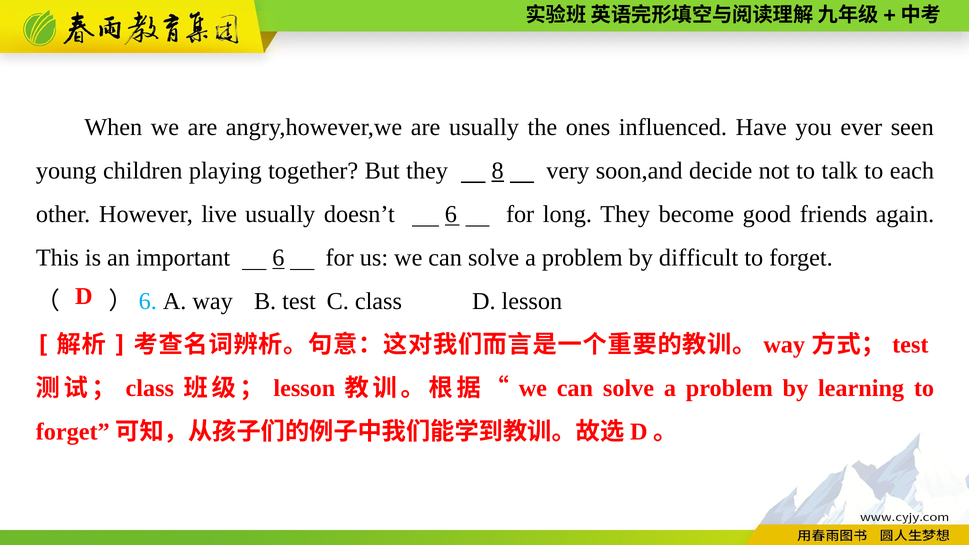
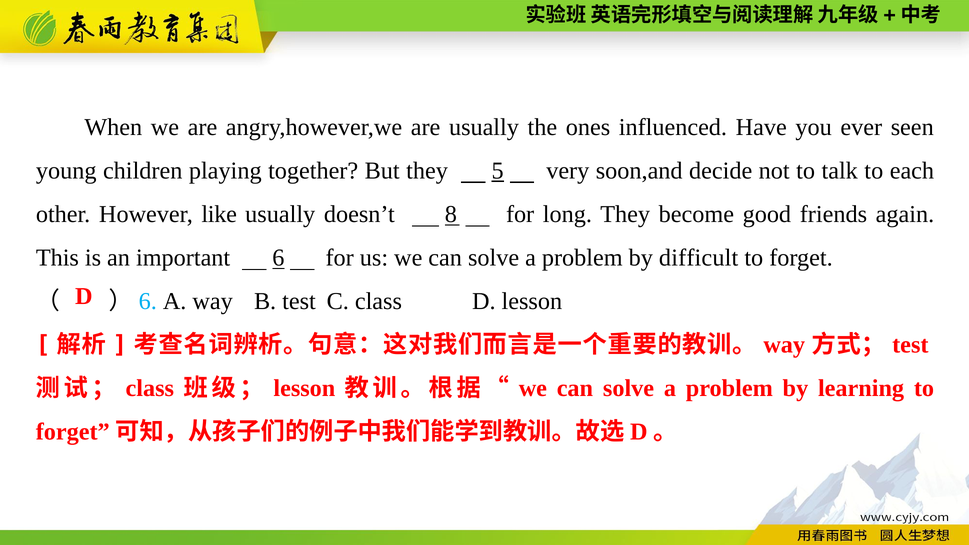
8: 8 -> 5 (498, 171)
live: live -> like (219, 214)
doesn’t 6: 6 -> 8 (451, 214)
